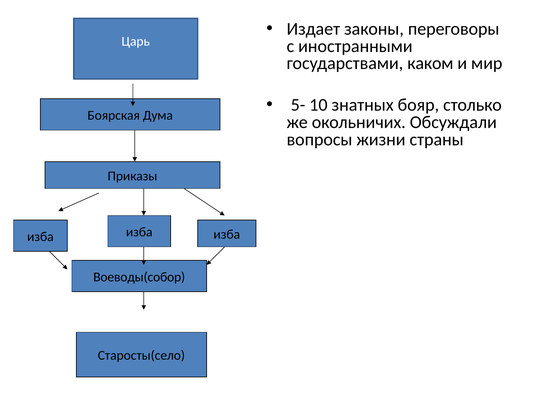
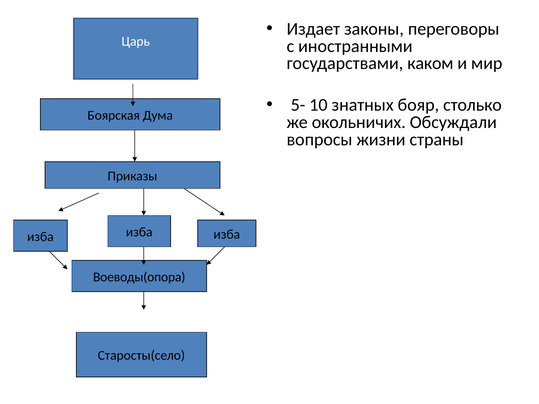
Воеводы(собор: Воеводы(собор -> Воеводы(опора (139, 277)
